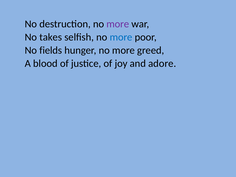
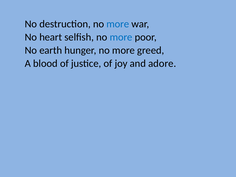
more colour: purple -> blue (118, 24)
takes: takes -> heart (51, 37)
fields: fields -> earth (51, 50)
